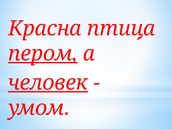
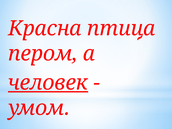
пером underline: present -> none (43, 54)
